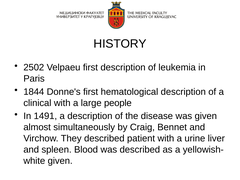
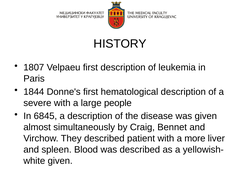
2502: 2502 -> 1807 (34, 67)
clinical: clinical -> severe (37, 103)
1491: 1491 -> 6845 (45, 116)
urine: urine -> more (195, 138)
